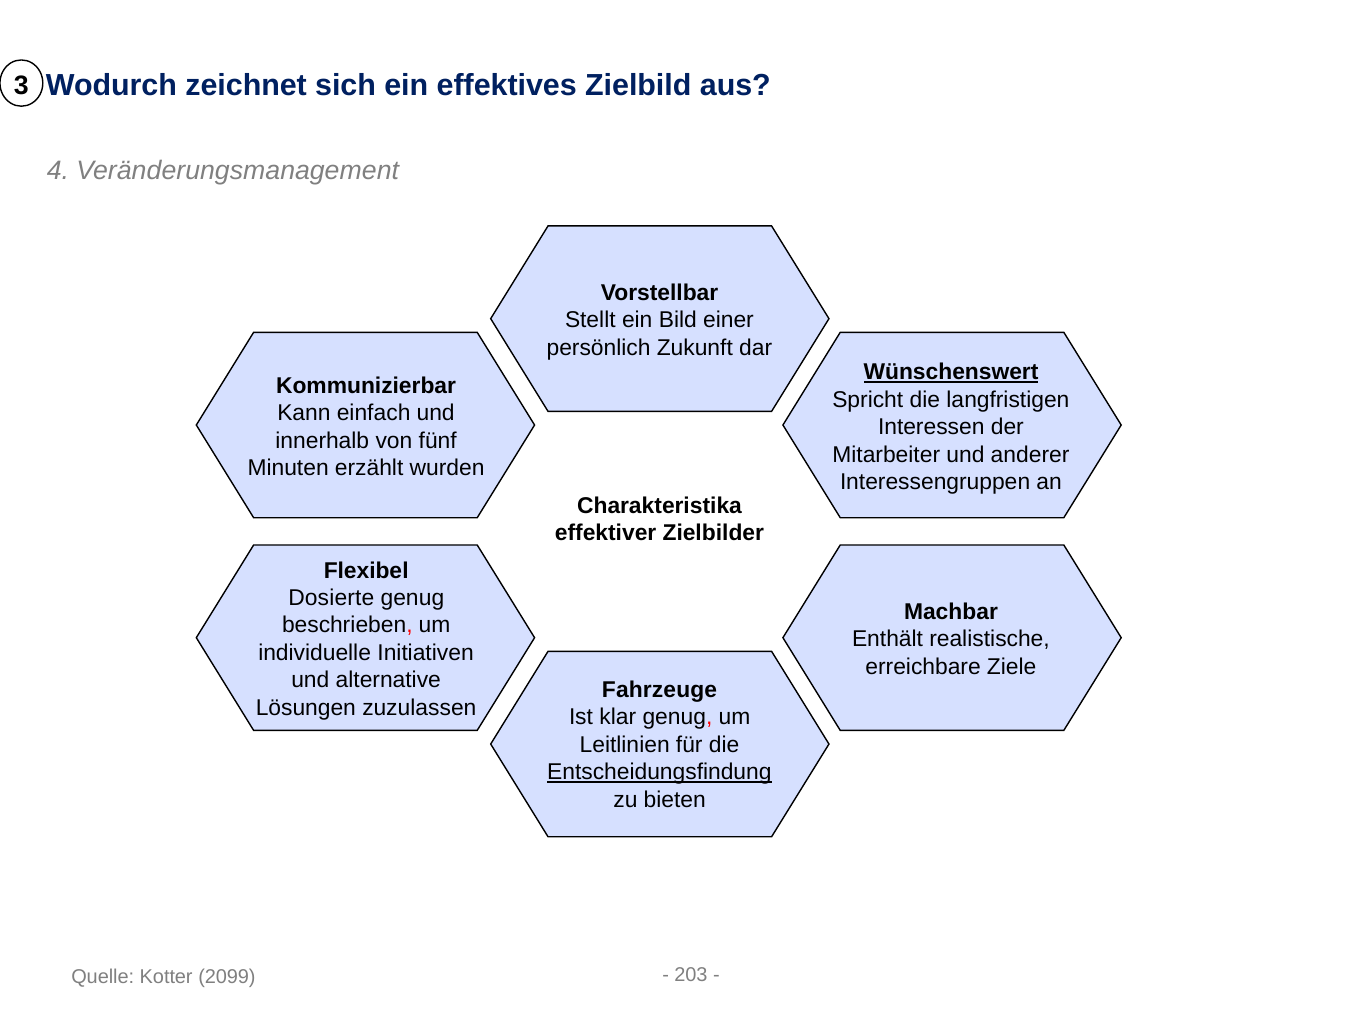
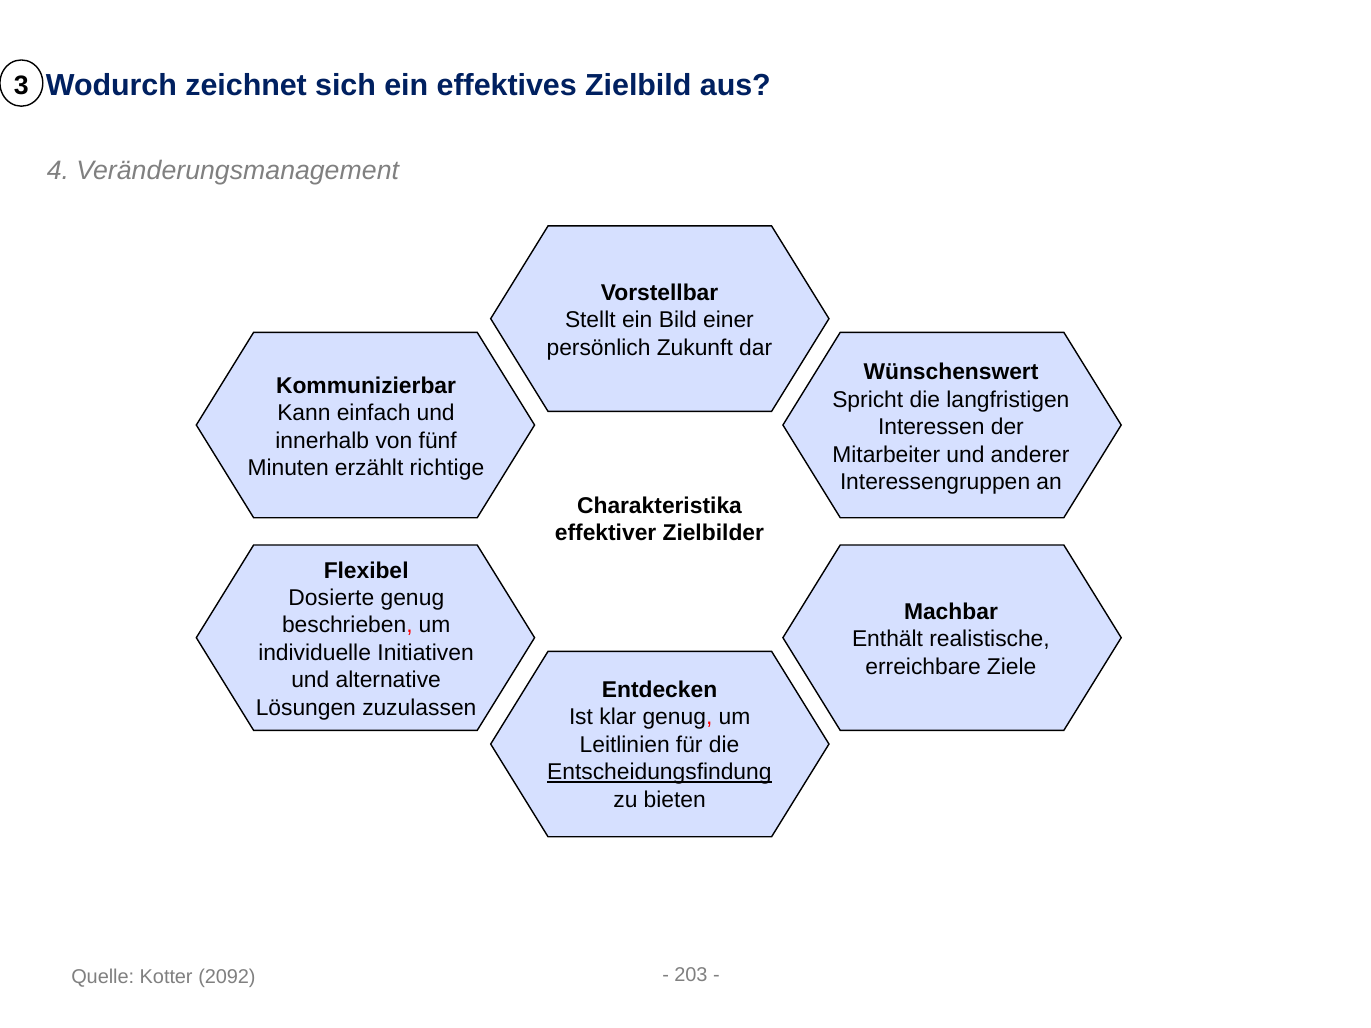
Wünschenswert underline: present -> none (951, 372)
wurden: wurden -> richtige (447, 468)
Fahrzeuge: Fahrzeuge -> Entdecken (660, 690)
2099: 2099 -> 2092 (227, 977)
